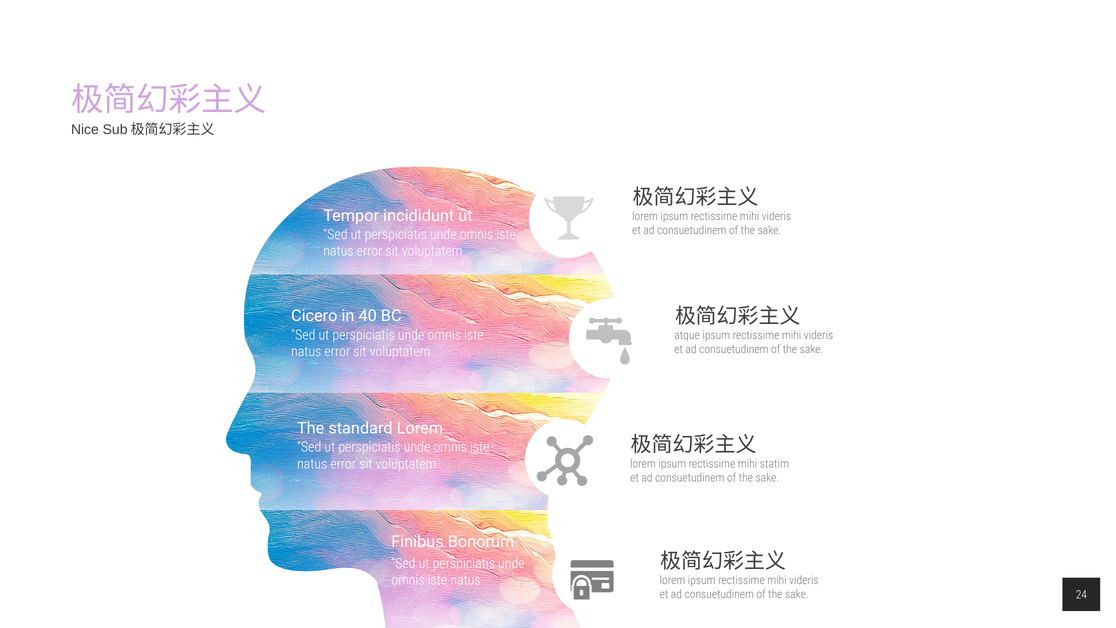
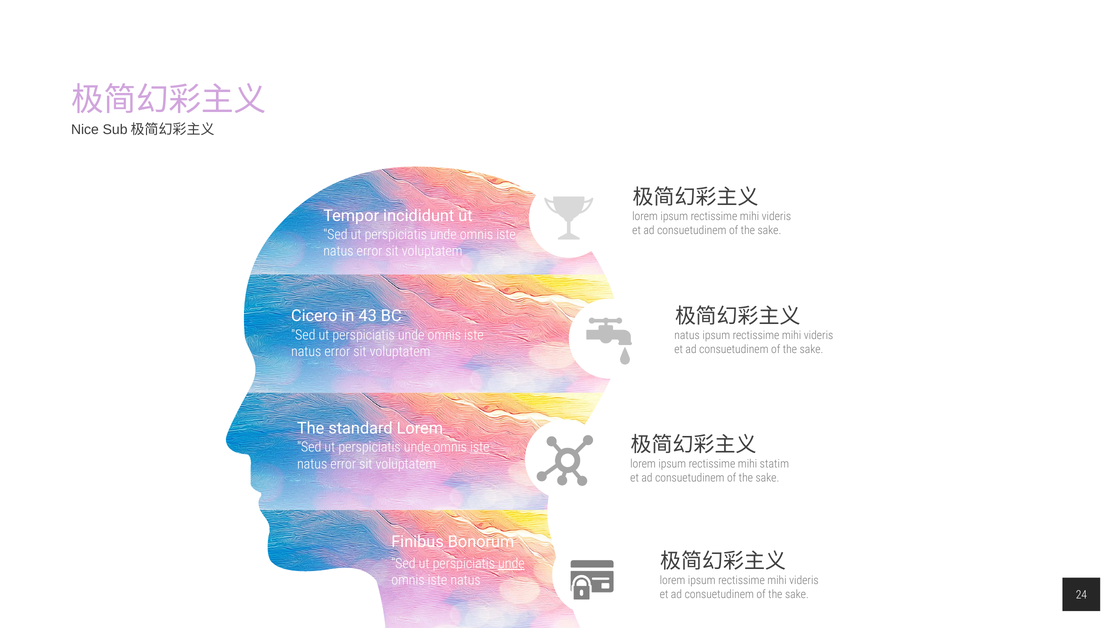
40: 40 -> 43 (368, 316)
atque: atque -> natus (687, 335)
unde underline: none -> present (511, 563)
